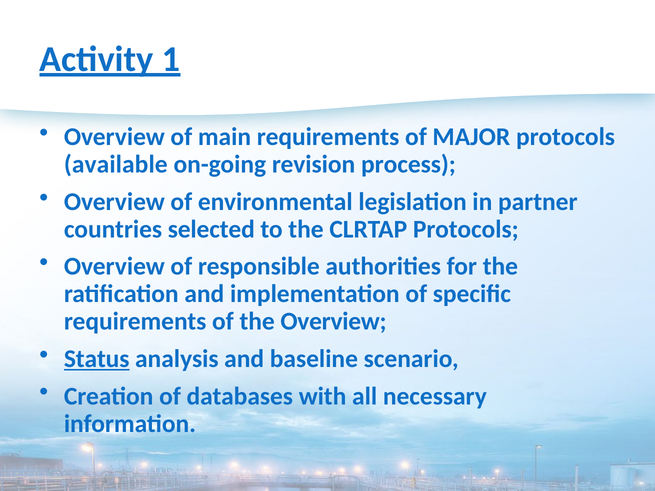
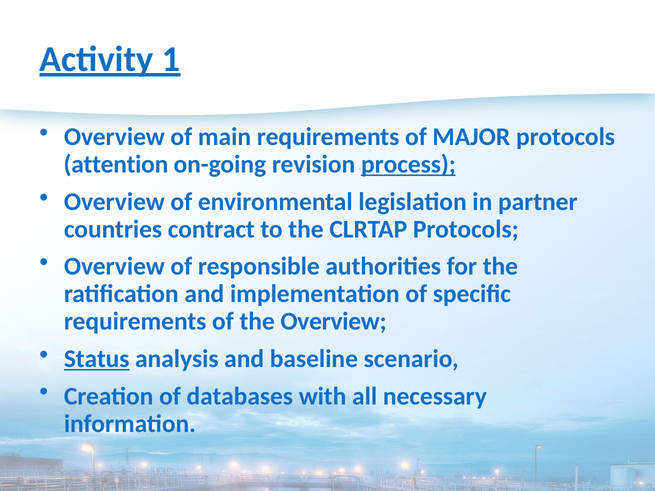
available: available -> attention (116, 165)
process underline: none -> present (408, 165)
selected: selected -> contract (211, 229)
